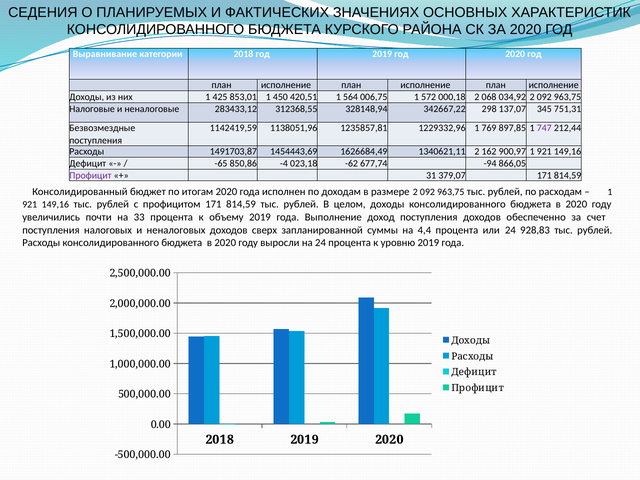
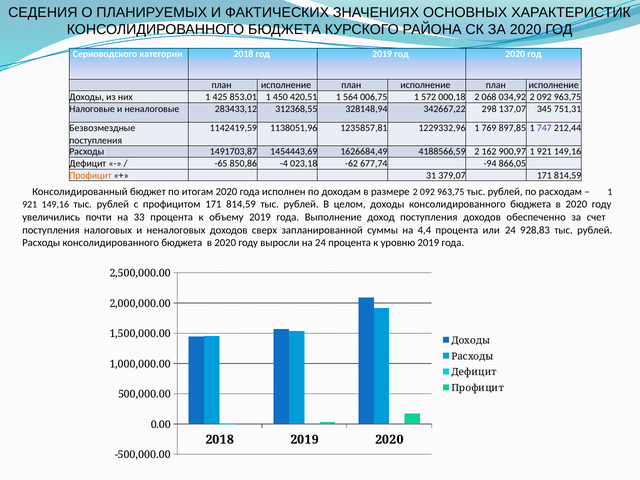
Выравнивание: Выравнивание -> Серноводского (105, 54)
1340621,11: 1340621,11 -> 4188566,59 (442, 152)
Профицит colour: purple -> orange (90, 175)
